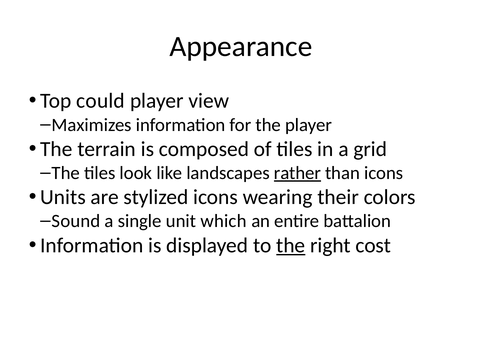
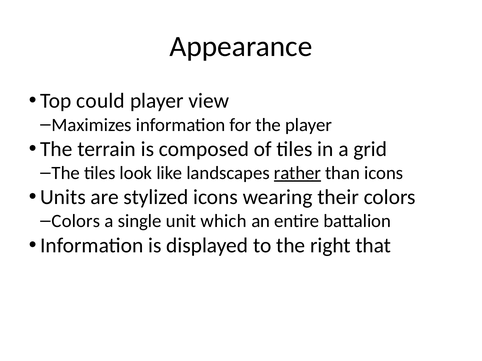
Sound: Sound -> Colors (76, 221)
the underline: present -> none (291, 246)
cost: cost -> that (373, 246)
